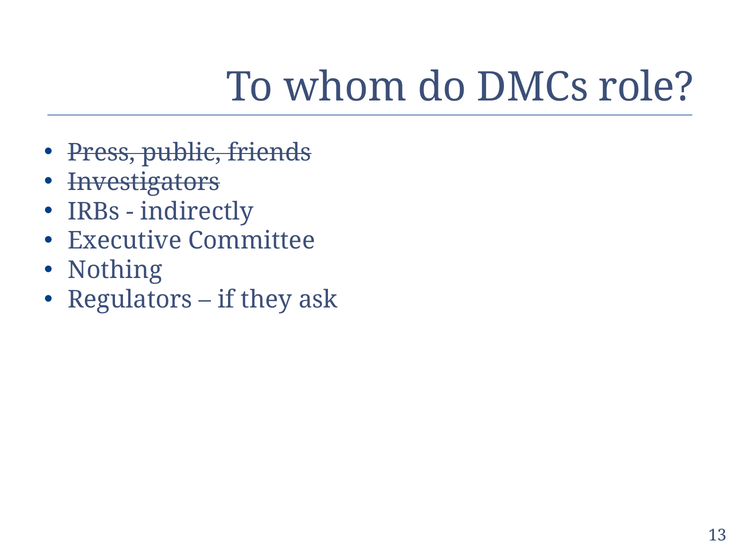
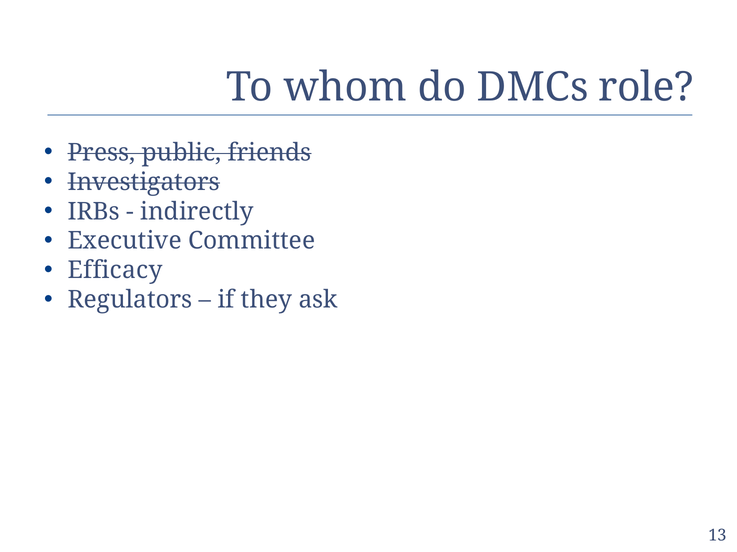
Nothing: Nothing -> Efficacy (115, 271)
